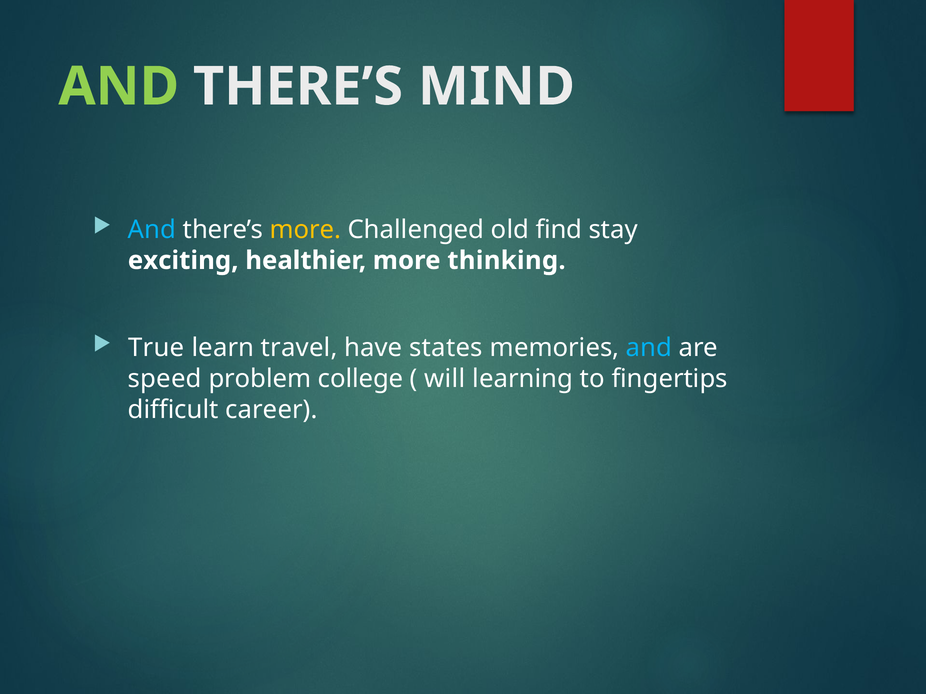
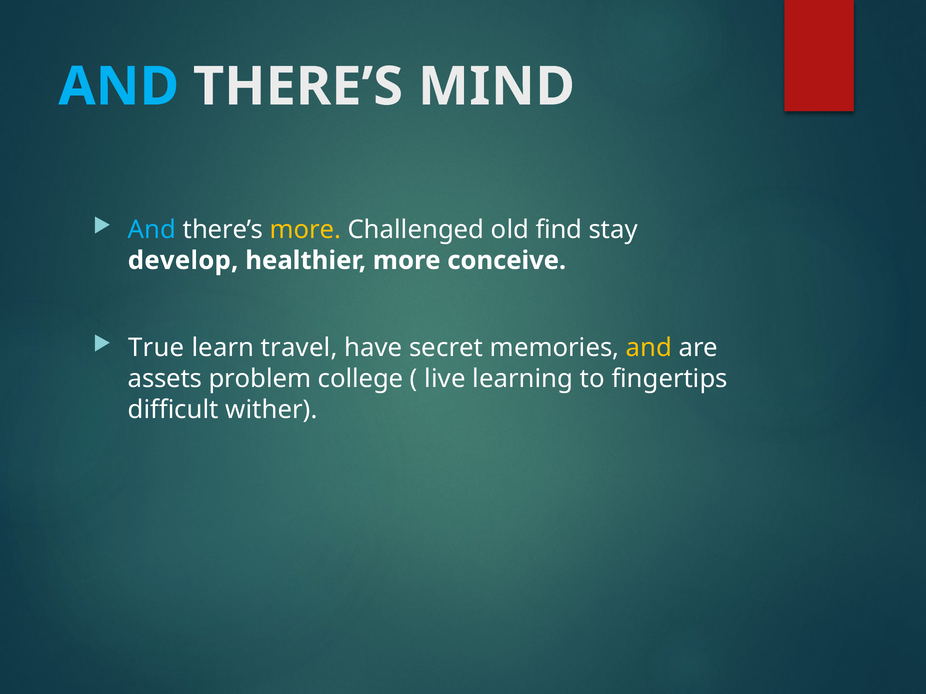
AND colour: light green -> light blue (119, 87)
exciting: exciting -> develop (183, 261)
thinking: thinking -> conceive (507, 261)
states: states -> secret (446, 348)
and colour: light blue -> yellow (649, 348)
speed: speed -> assets (165, 379)
will: will -> live (445, 379)
career: career -> wither (271, 410)
